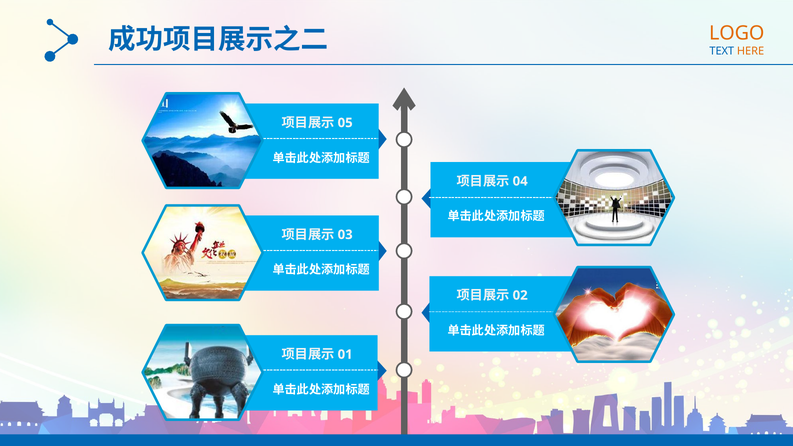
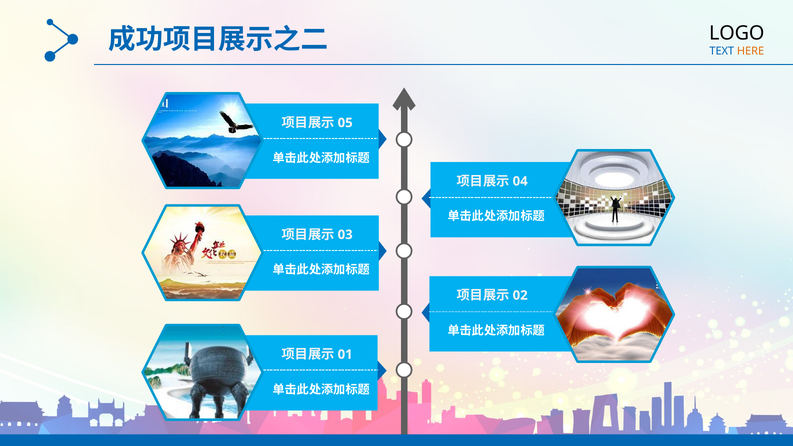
LOGO colour: orange -> black (737, 33)
